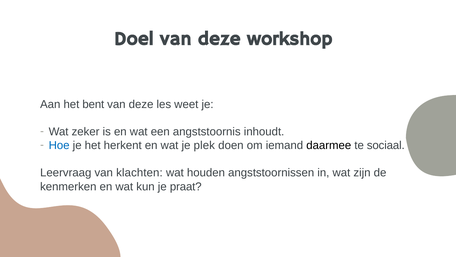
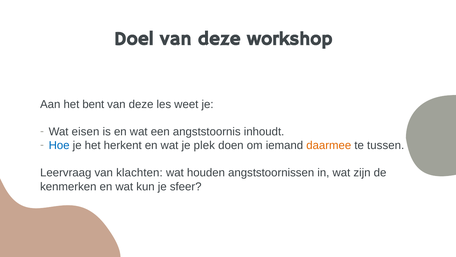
zeker: zeker -> eisen (86, 131)
daarmee colour: black -> orange (329, 145)
sociaal: sociaal -> tussen (386, 145)
praat: praat -> sfeer (186, 186)
